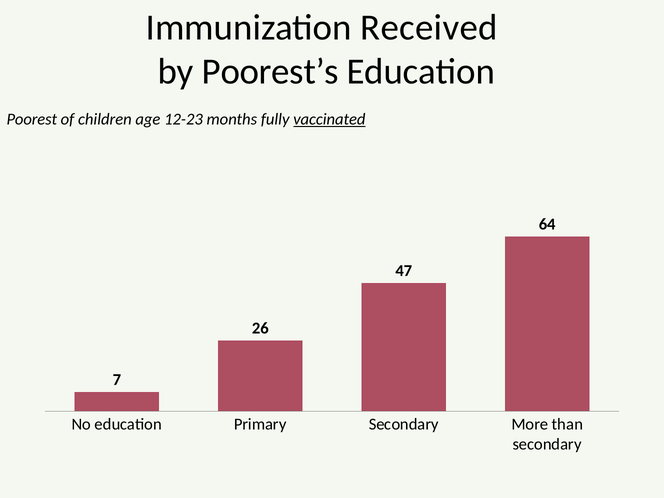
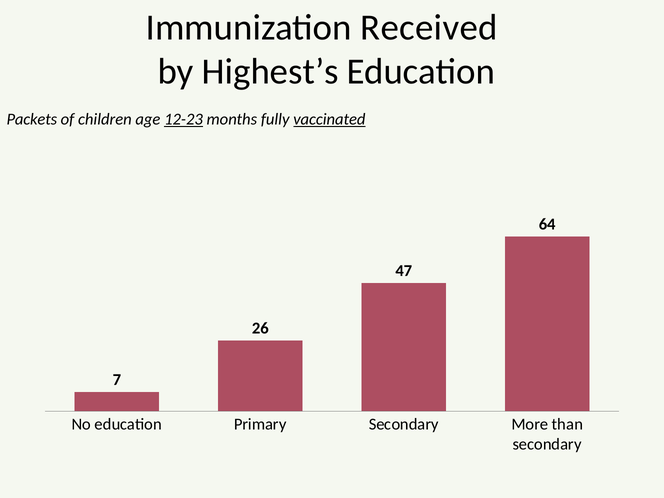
Poorest’s: Poorest’s -> Highest’s (270, 72)
Poorest: Poorest -> Packets (32, 120)
12-23 underline: none -> present (183, 120)
